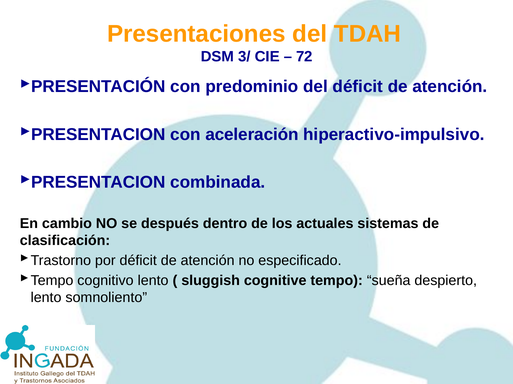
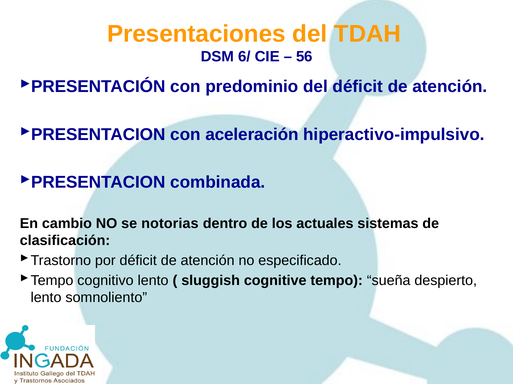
3/: 3/ -> 6/ (244, 57)
72: 72 -> 56 (304, 57)
después: después -> notorias (170, 224)
